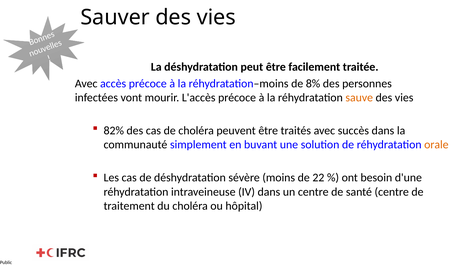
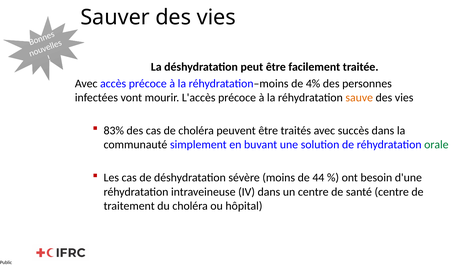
8%: 8% -> 4% (313, 83)
82%: 82% -> 83% (114, 131)
orale colour: orange -> green (436, 145)
22: 22 -> 44 (318, 178)
